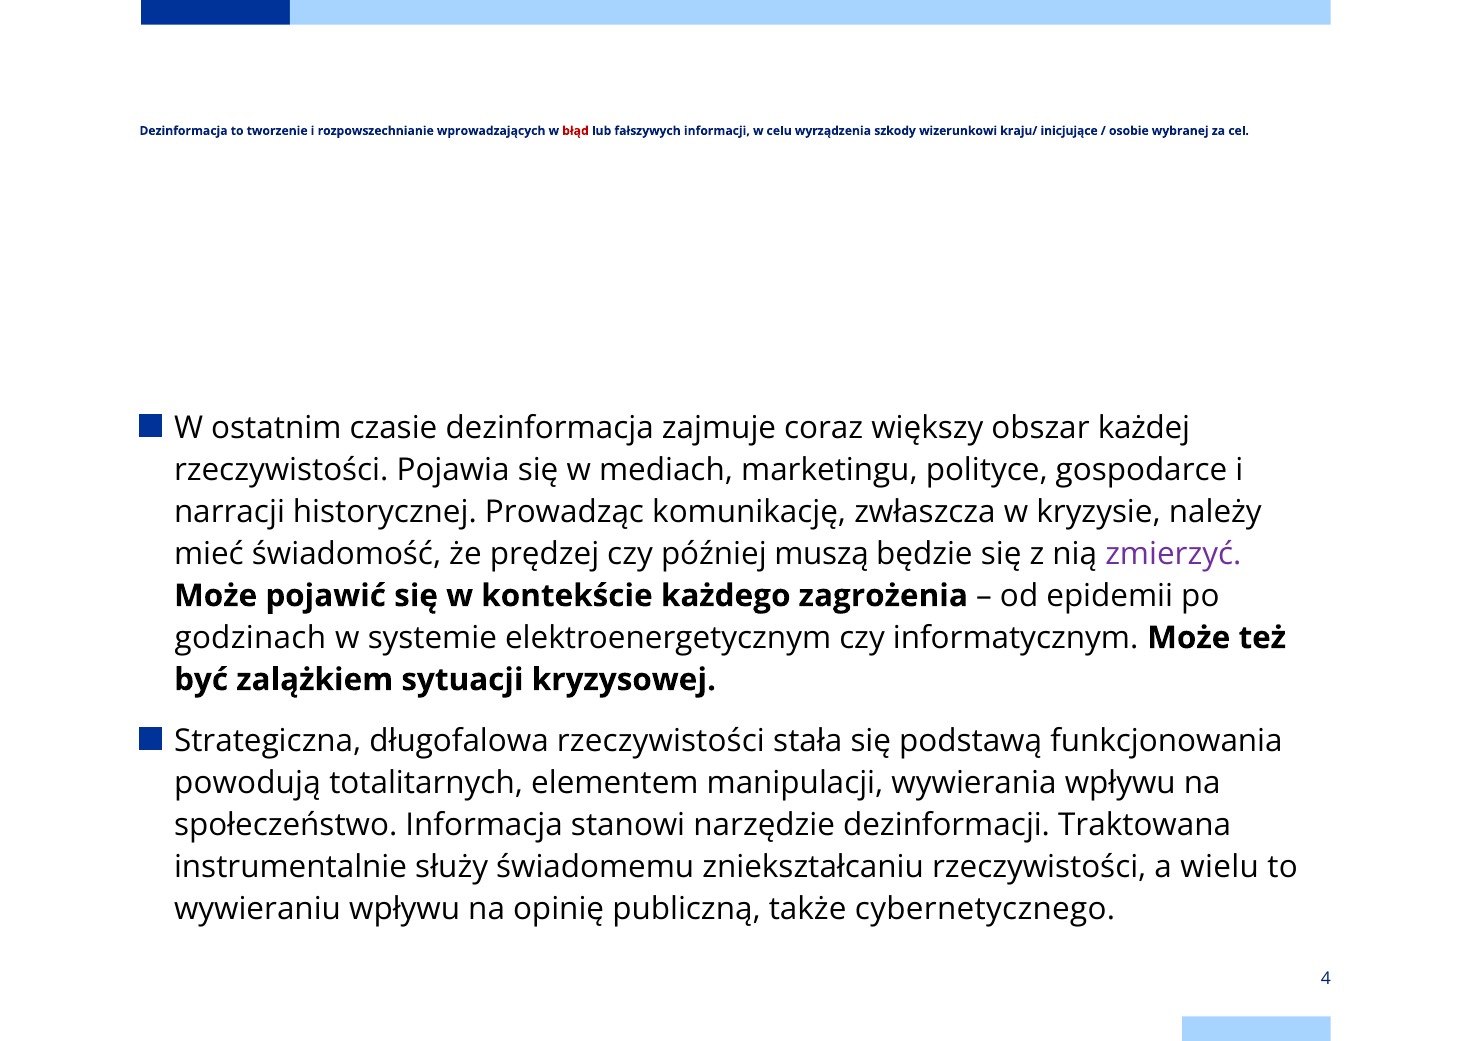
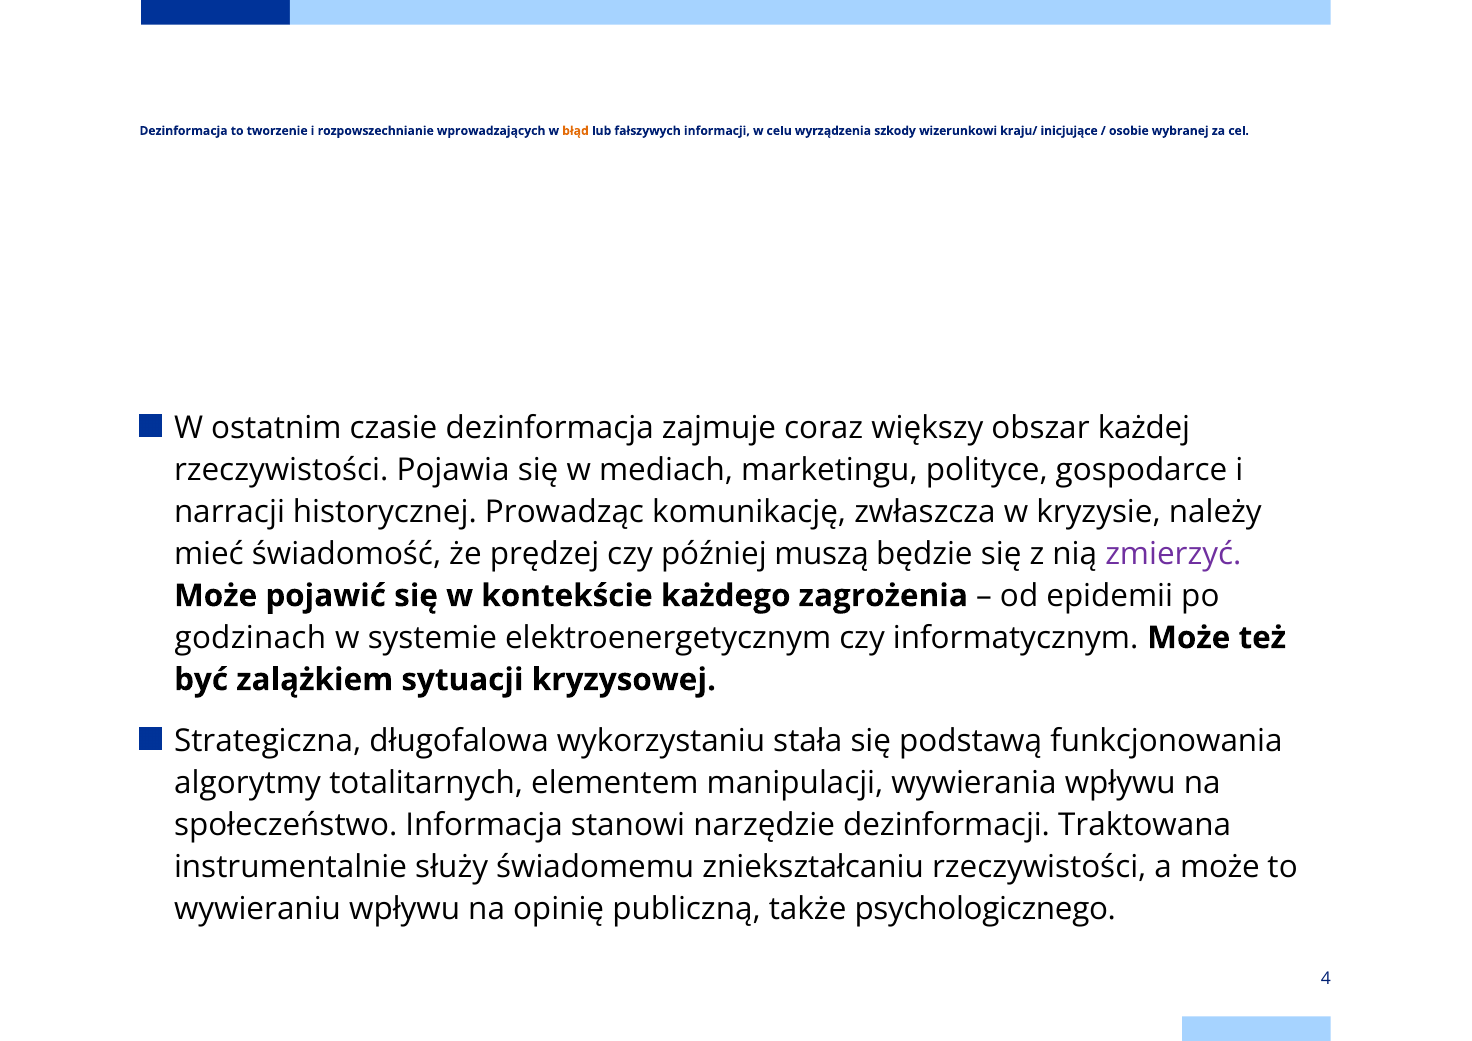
błąd colour: red -> orange (575, 131)
długofalowa rzeczywistości: rzeczywistości -> wykorzystaniu (661, 741)
powodują: powodują -> algorytmy (247, 783)
a wielu: wielu -> może (1220, 867)
cybernetycznego: cybernetycznego -> psychologicznego (985, 909)
